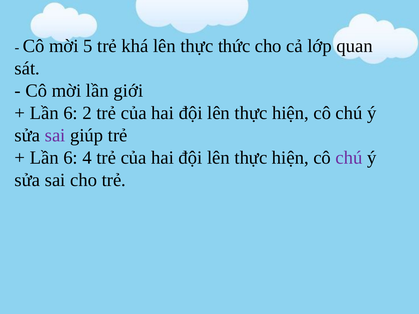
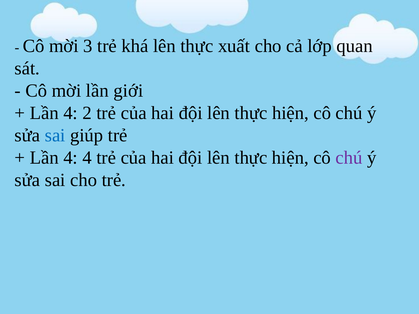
5: 5 -> 3 (88, 46)
thức: thức -> xuất (234, 46)
6: 6 -> 4 (71, 113)
sai colour: purple -> blue (55, 135)
6: 6 -> 4 (71, 158)
